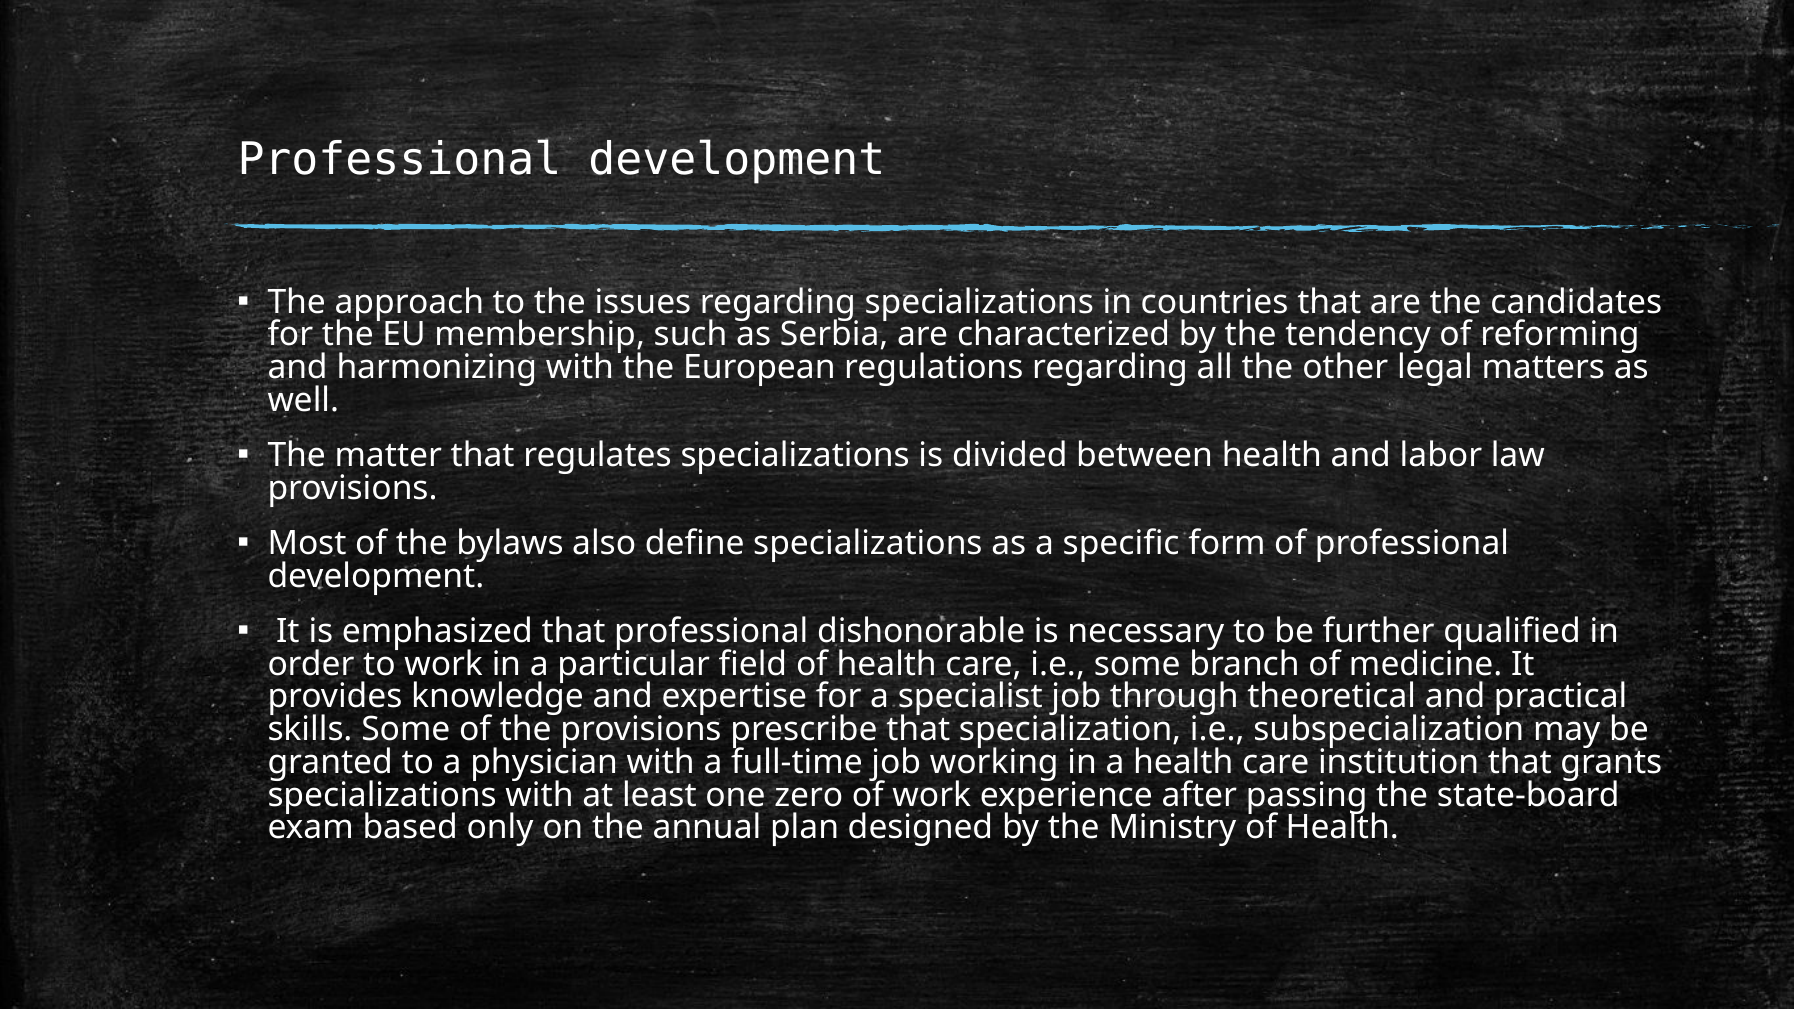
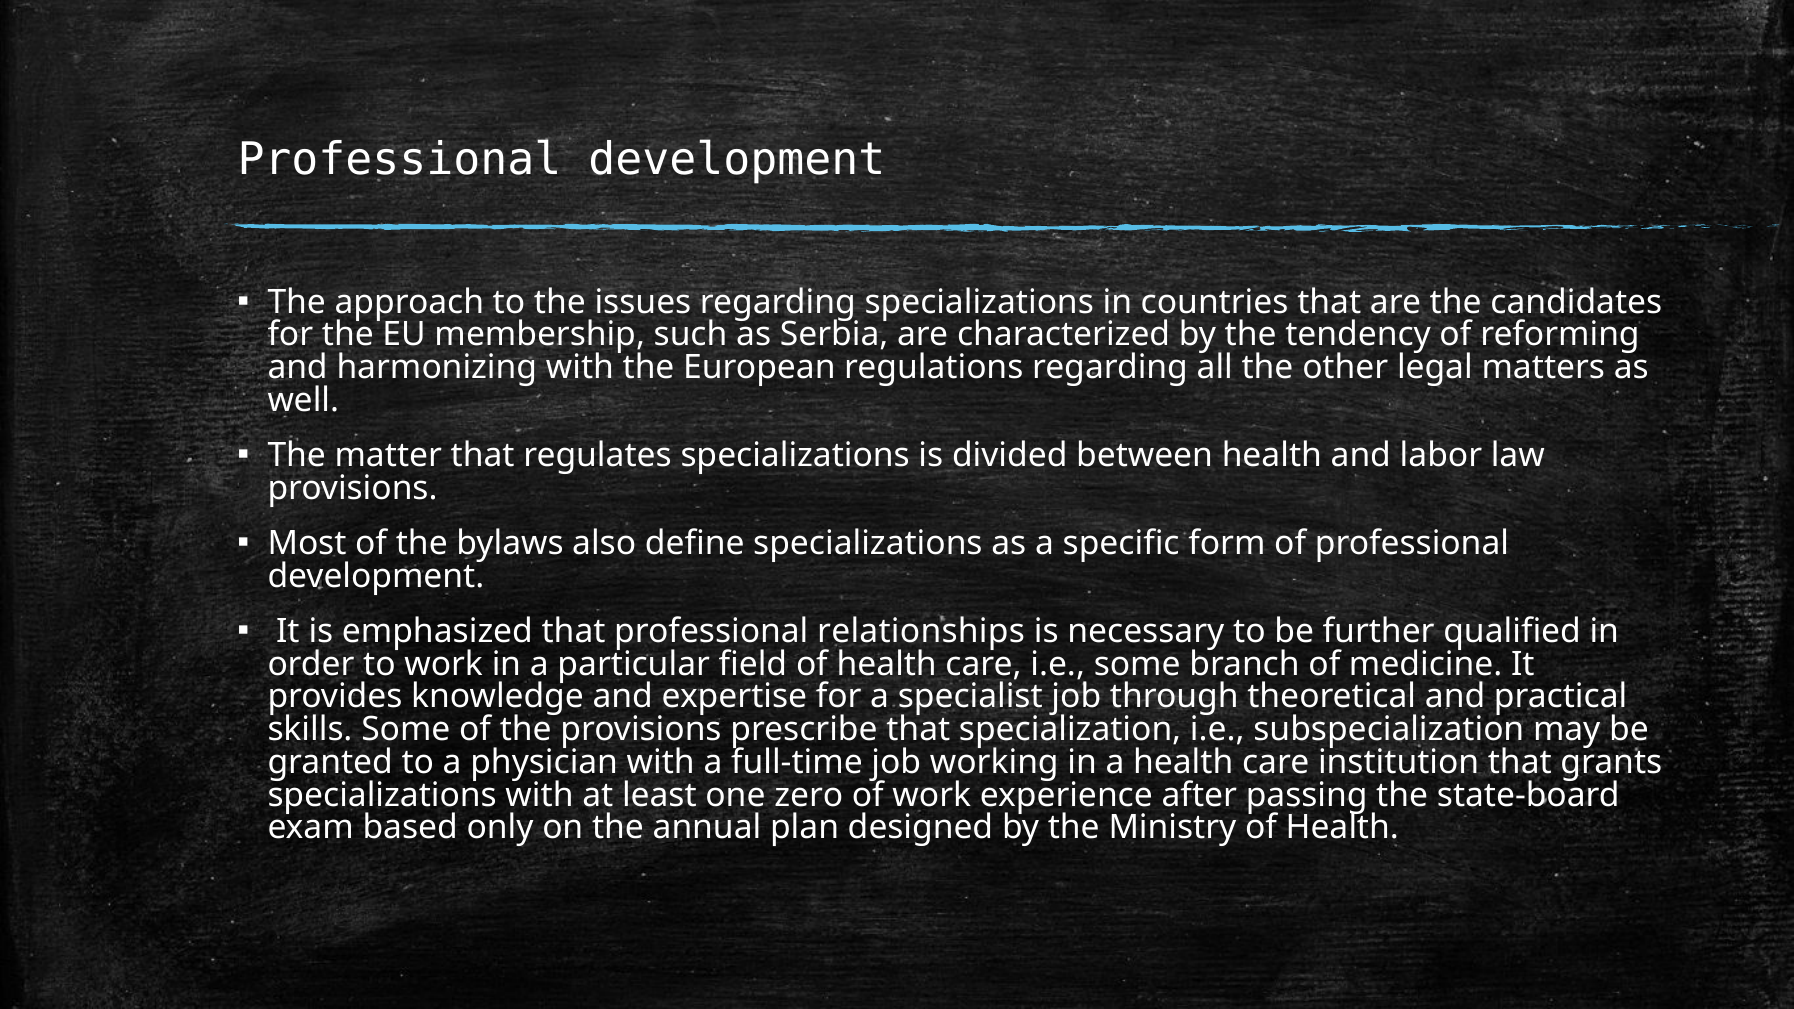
dishonorable: dishonorable -> relationships (921, 632)
